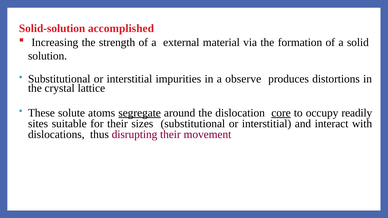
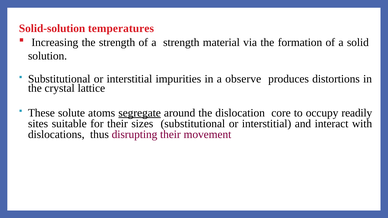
accomplished: accomplished -> temperatures (121, 28)
a external: external -> strength (181, 42)
core underline: present -> none (281, 113)
